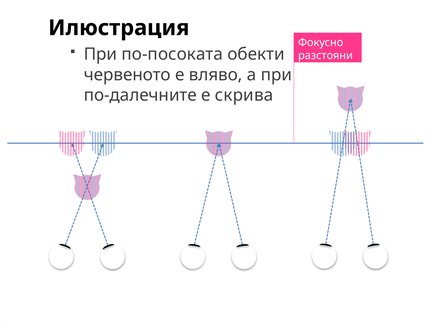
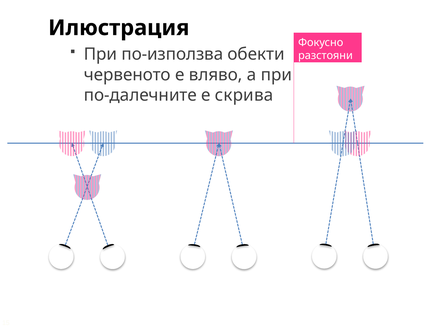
по-посоката: по-посоката -> по-използва (172, 54)
